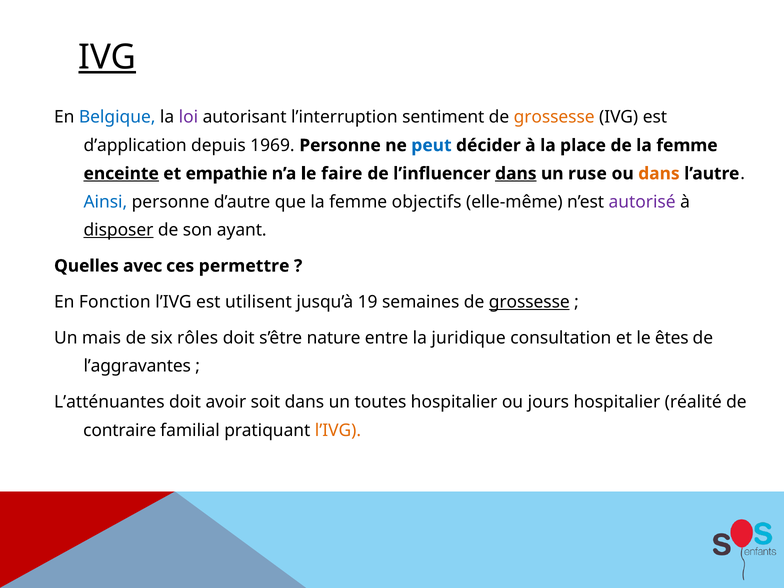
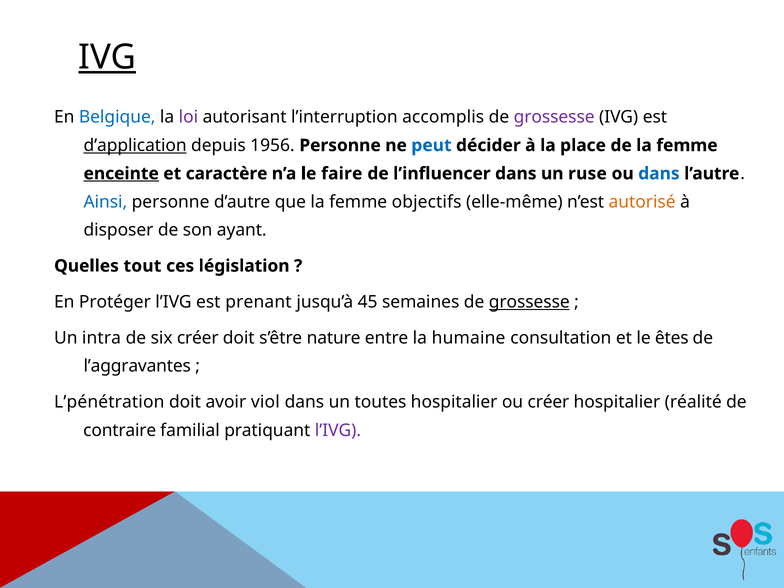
sentiment: sentiment -> accomplis (443, 117)
grossesse colour: orange -> purple (554, 117)
d’application underline: none -> present (135, 145)
1969: 1969 -> 1956 (272, 145)
empathie: empathie -> caractère (227, 174)
dans underline: present -> none (516, 174)
dans colour: orange -> blue (659, 174)
autorisé colour: purple -> orange (642, 202)
disposer underline: present -> none (118, 230)
avec: avec -> tout (142, 266)
permettre: permettre -> législation (244, 266)
Fonction: Fonction -> Protéger (115, 302)
utilisent: utilisent -> prenant (258, 302)
19: 19 -> 45 (368, 302)
mais: mais -> intra (101, 338)
six rôles: rôles -> créer (198, 338)
juridique: juridique -> humaine (469, 338)
L’atténuantes: L’atténuantes -> L’pénétration (109, 402)
soit: soit -> viol (265, 402)
ou jours: jours -> créer (548, 402)
l’IVG colour: orange -> purple (338, 430)
